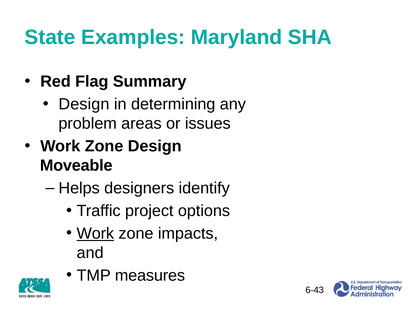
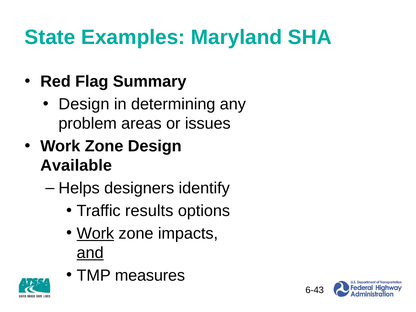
Moveable: Moveable -> Available (76, 166)
project: project -> results (149, 211)
and underline: none -> present (90, 253)
